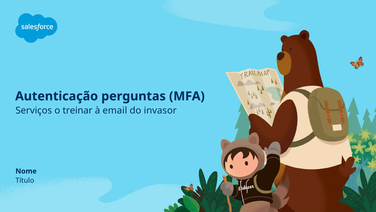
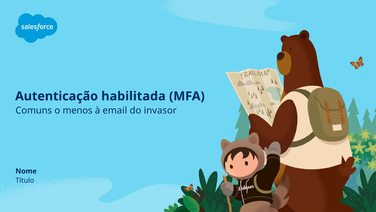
perguntas: perguntas -> habilitada (133, 96)
Serviços: Serviços -> Comuns (34, 110)
treinar: treinar -> menos (78, 110)
